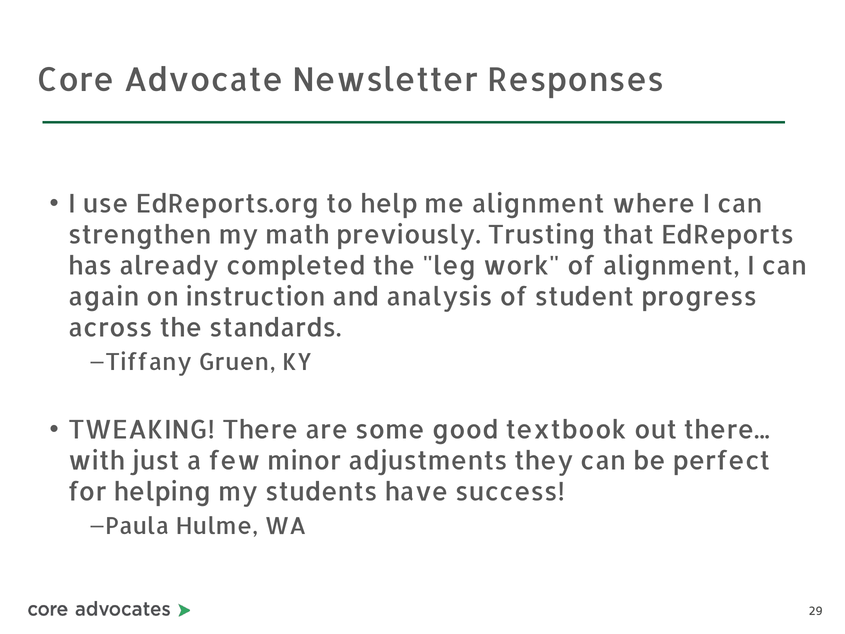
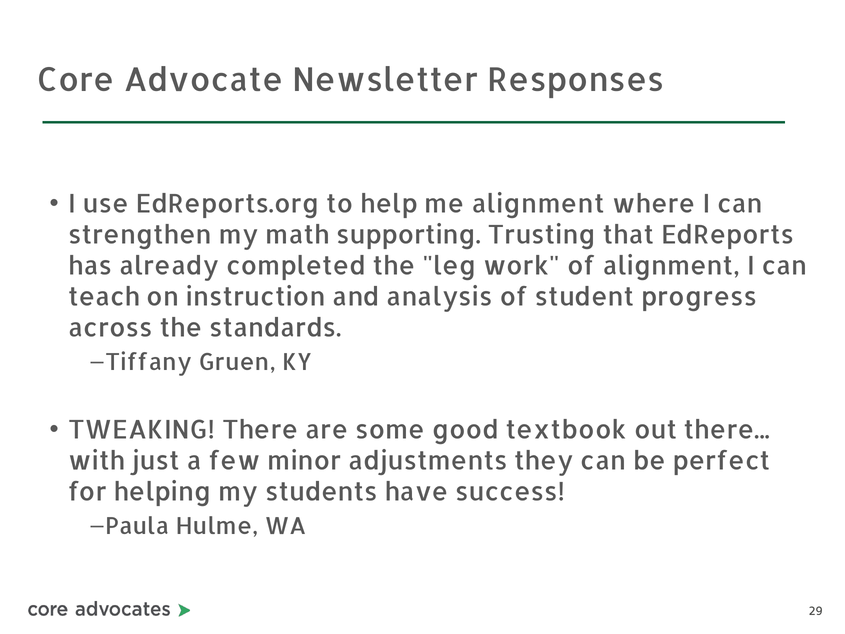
previously: previously -> supporting (409, 235)
again: again -> teach (104, 297)
